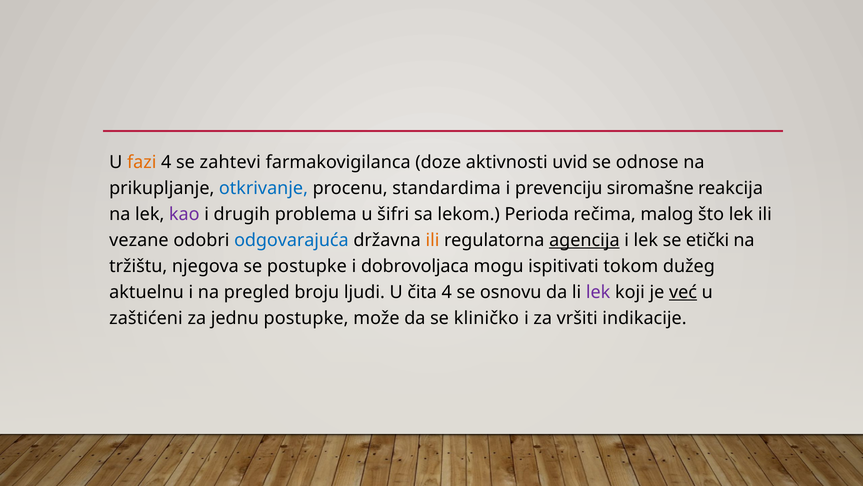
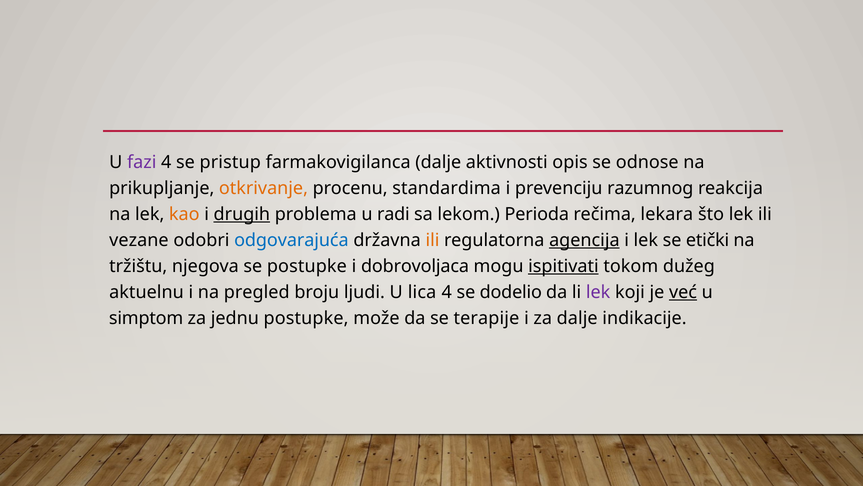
fazi colour: orange -> purple (142, 162)
zahtevi: zahtevi -> pristup (230, 162)
farmakovigilanca doze: doze -> dalje (438, 162)
uvid: uvid -> opis (570, 162)
otkrivanje colour: blue -> orange (263, 188)
siromašne: siromašne -> razumnog (650, 188)
kao colour: purple -> orange (184, 214)
drugih underline: none -> present (242, 214)
šifri: šifri -> radi (393, 214)
malog: malog -> lekara (667, 214)
ispitivati underline: none -> present (563, 266)
čita: čita -> lica (422, 292)
osnovu: osnovu -> dodelio (511, 292)
zaštićeni: zaštićeni -> simptom (146, 318)
kliničko: kliničko -> terapije (486, 318)
za vršiti: vršiti -> dalje (577, 318)
